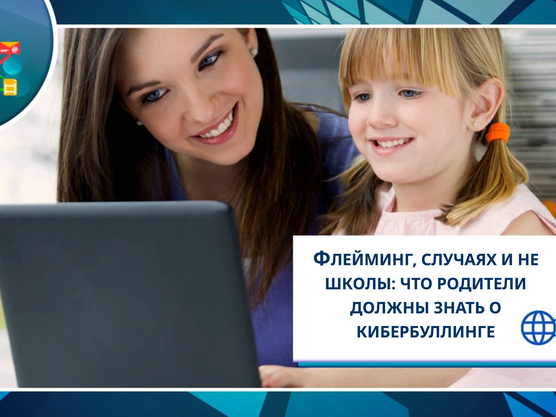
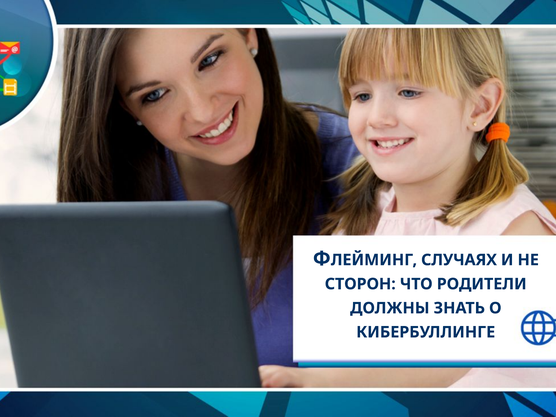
ШКОЛЫ: ШКОЛЫ -> СТОРОН (360, 284)
